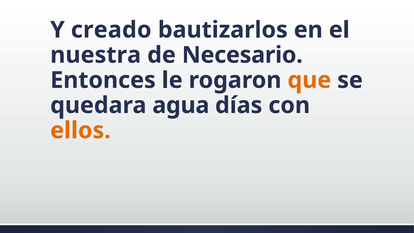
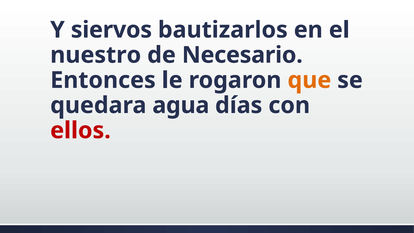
creado: creado -> siervos (111, 30)
nuestra: nuestra -> nuestro (96, 55)
ellos colour: orange -> red (80, 130)
